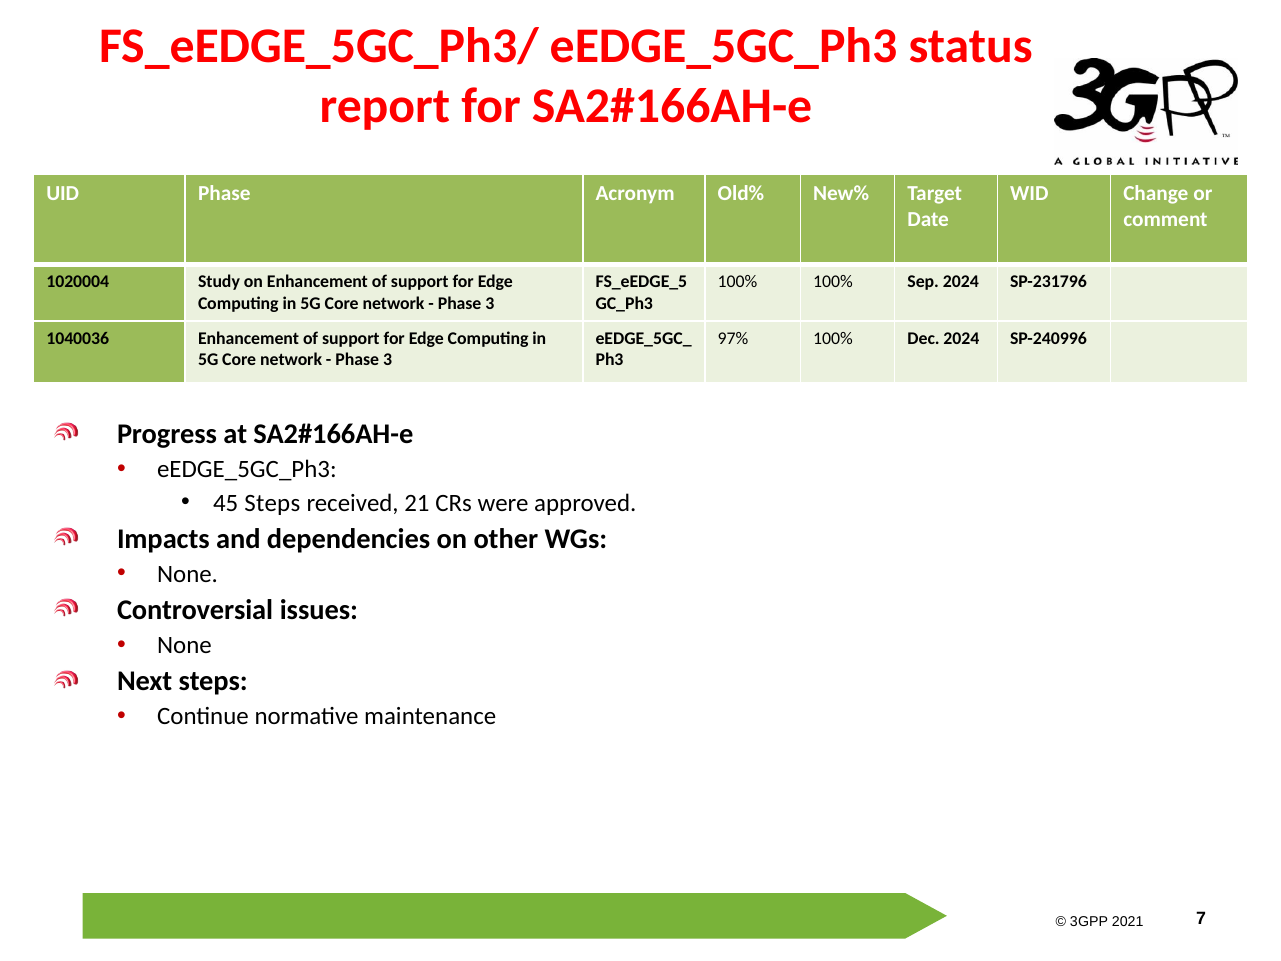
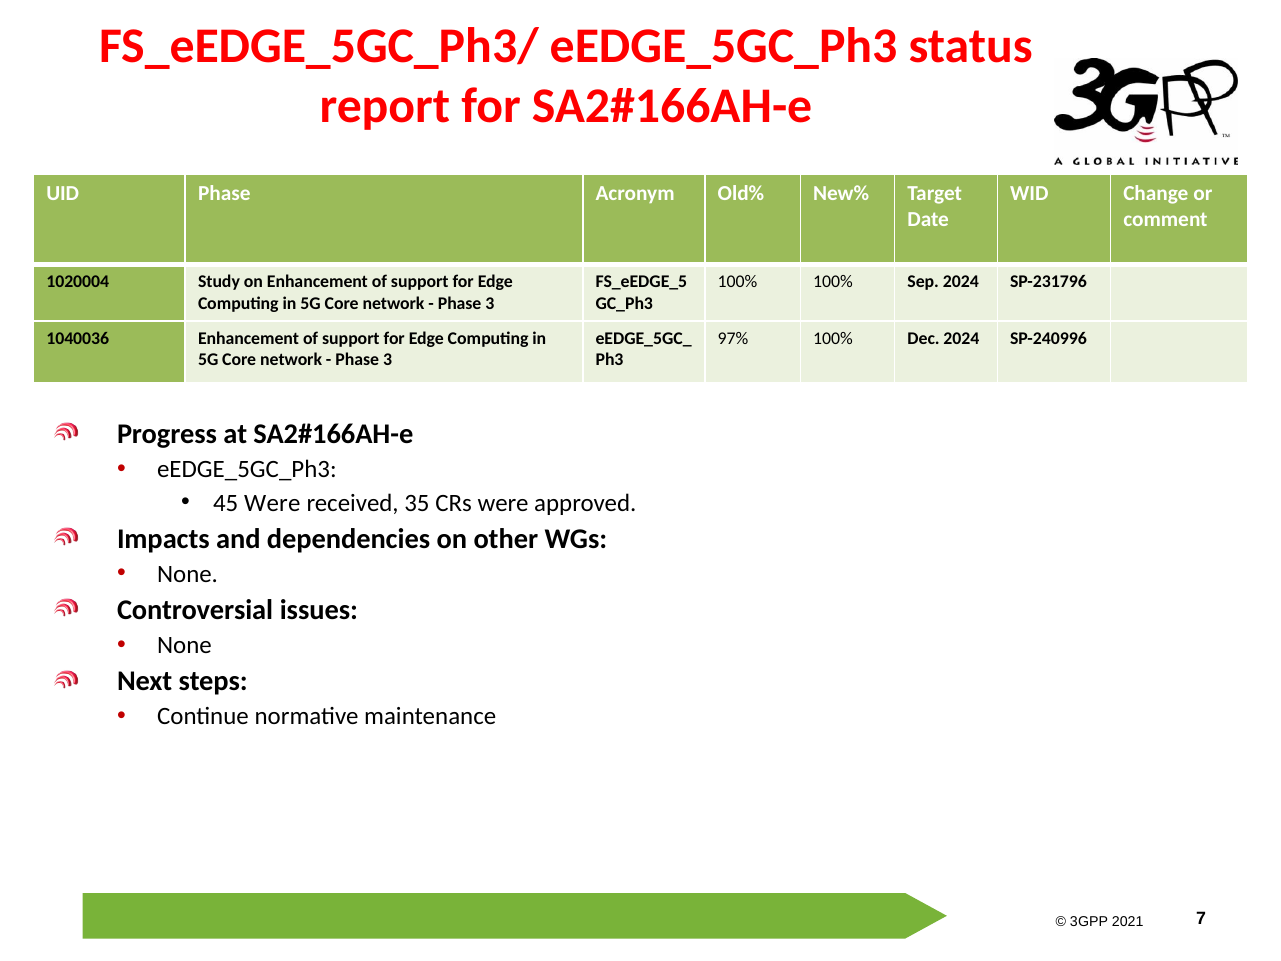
45 Steps: Steps -> Were (272, 503)
21: 21 -> 35 (417, 503)
